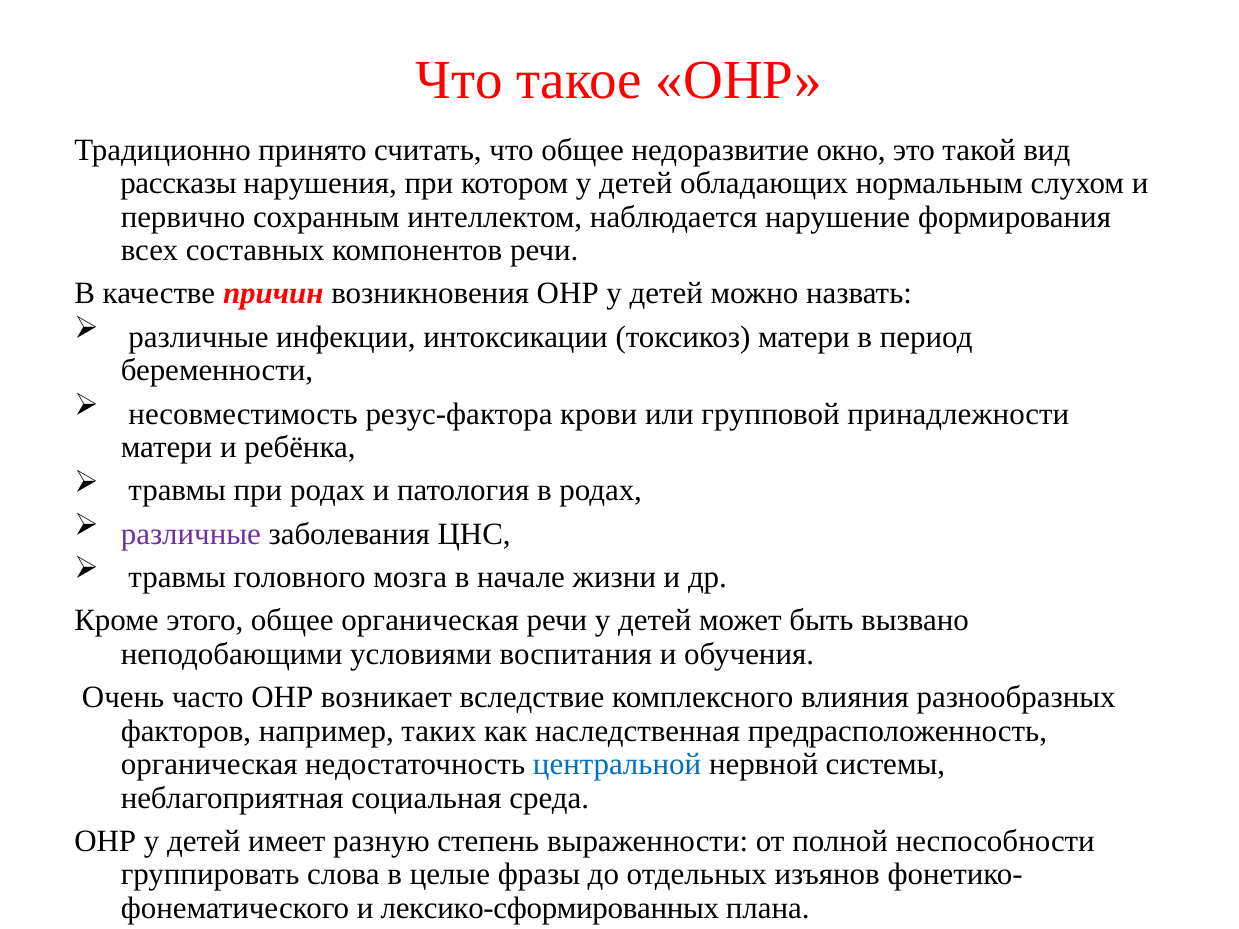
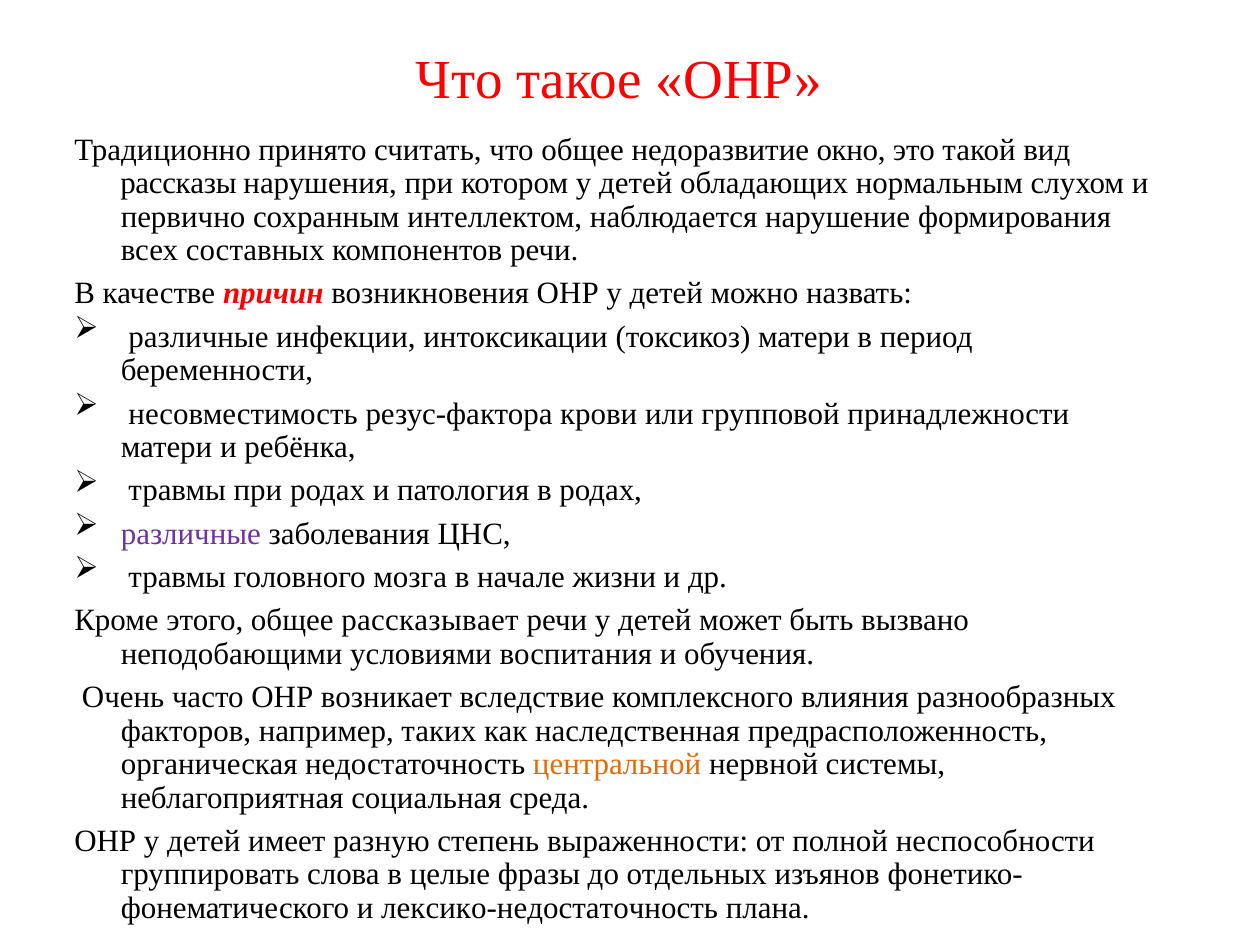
общее органическая: органическая -> рассказывает (430, 621)
центральной colour: blue -> orange (617, 765)
лексико-сформированных: лексико-сформированных -> лексико-недостаточность (550, 908)
